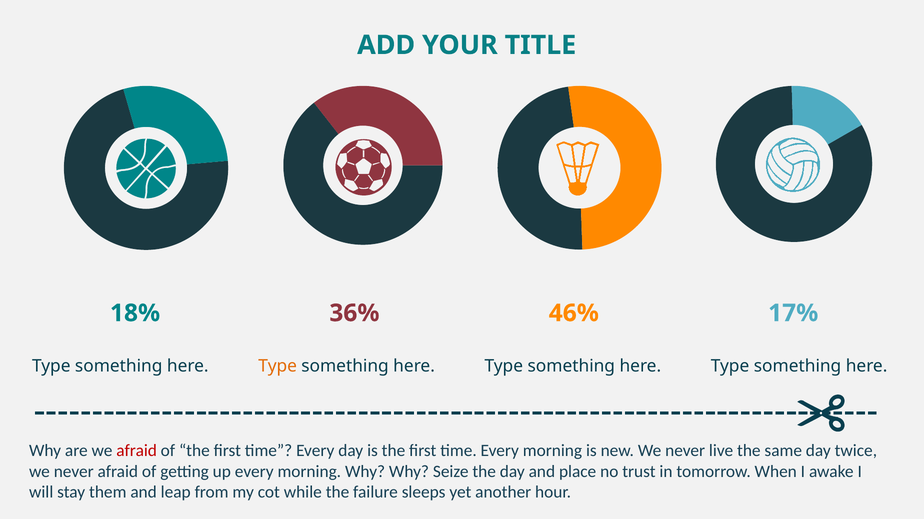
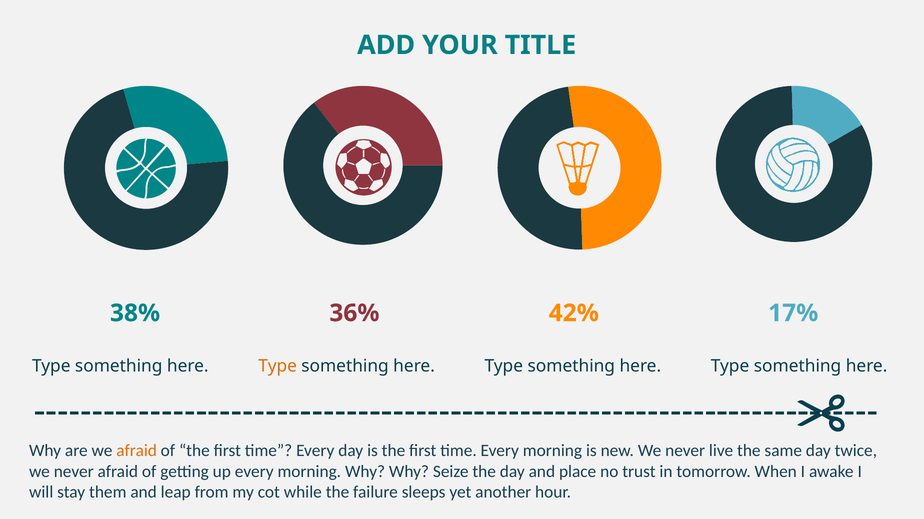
18%: 18% -> 38% (135, 314)
46%: 46% -> 42% (574, 314)
afraid colour: red -> orange (137, 451)
